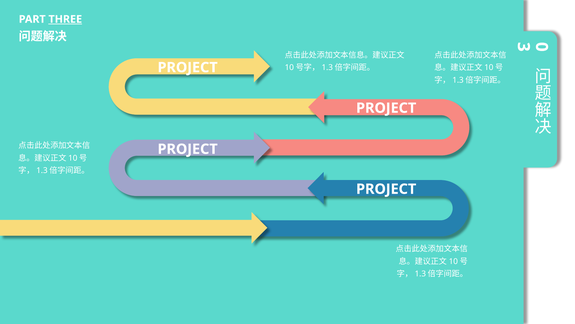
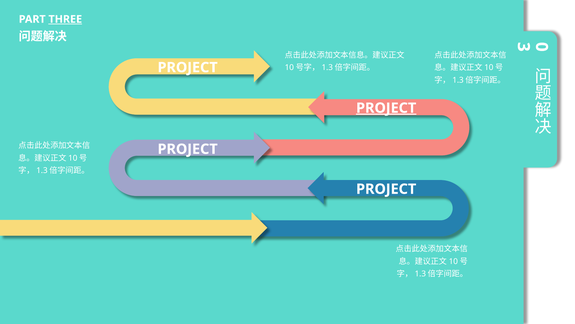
PROJECT underline: none -> present (386, 108)
